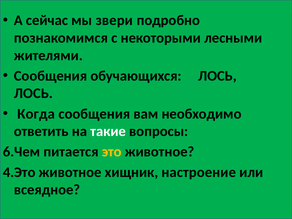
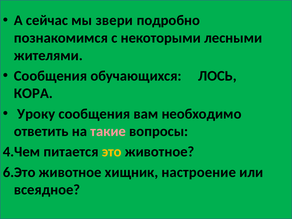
ЛОСЬ: ЛОСЬ -> КОРА (33, 93)
Когда: Когда -> Уроку (36, 114)
такие colour: white -> pink (108, 131)
6.Чем: 6.Чем -> 4.Чем (22, 152)
4.Это: 4.Это -> 6.Это (19, 172)
